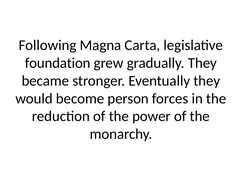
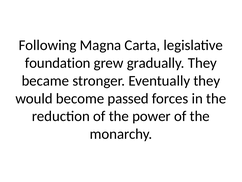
person: person -> passed (128, 98)
